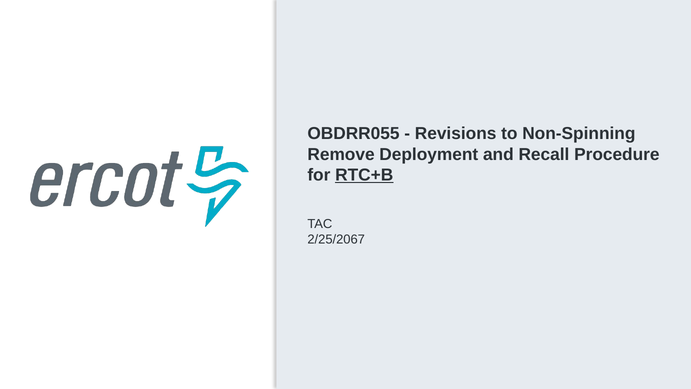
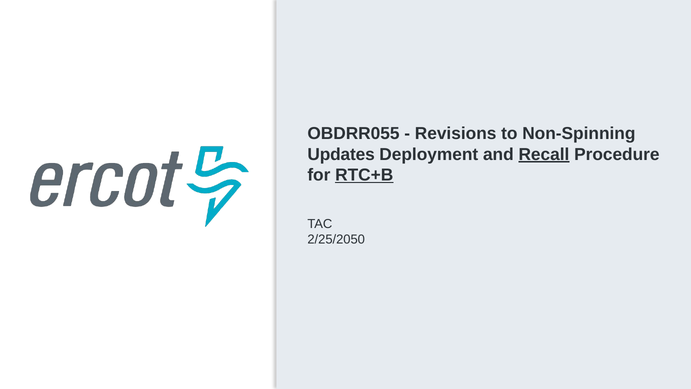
Remove: Remove -> Updates (341, 154)
Recall underline: none -> present (544, 154)
2/25/2067: 2/25/2067 -> 2/25/2050 (336, 239)
